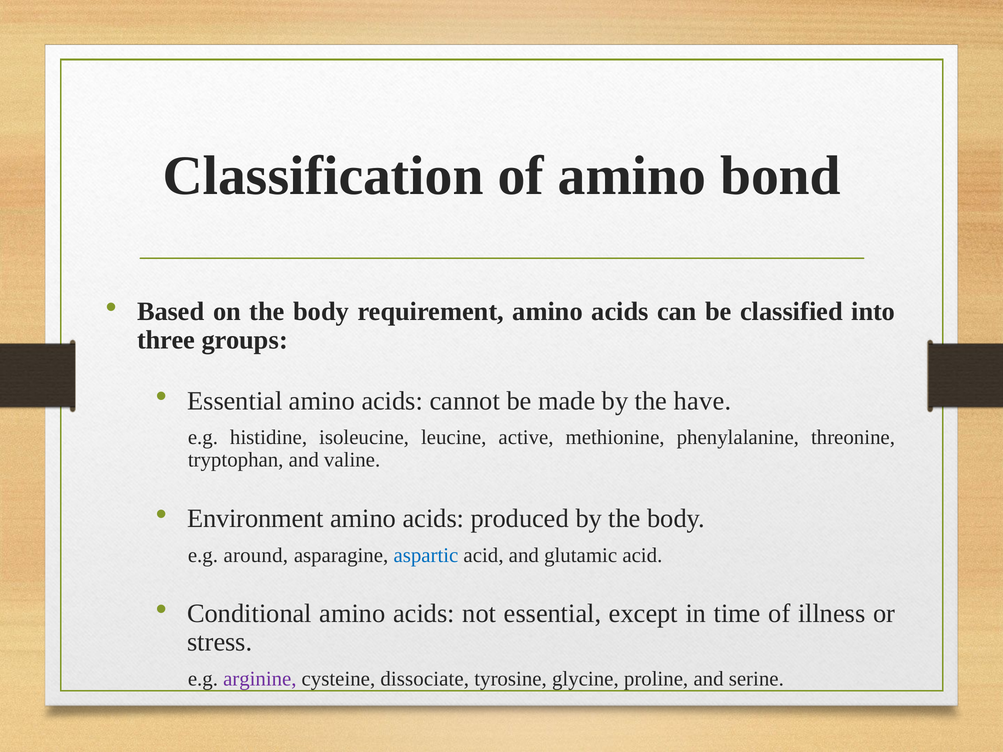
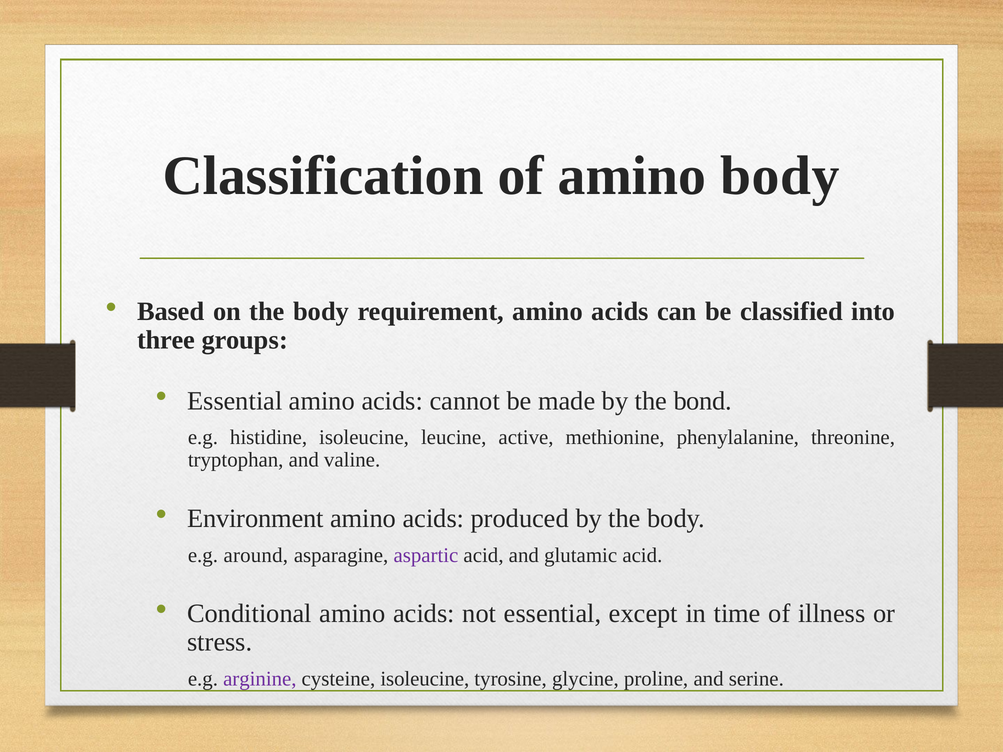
amino bond: bond -> body (780, 176)
have: have -> bond (703, 401)
aspartic colour: blue -> purple (426, 555)
cysteine dissociate: dissociate -> isoleucine (425, 679)
